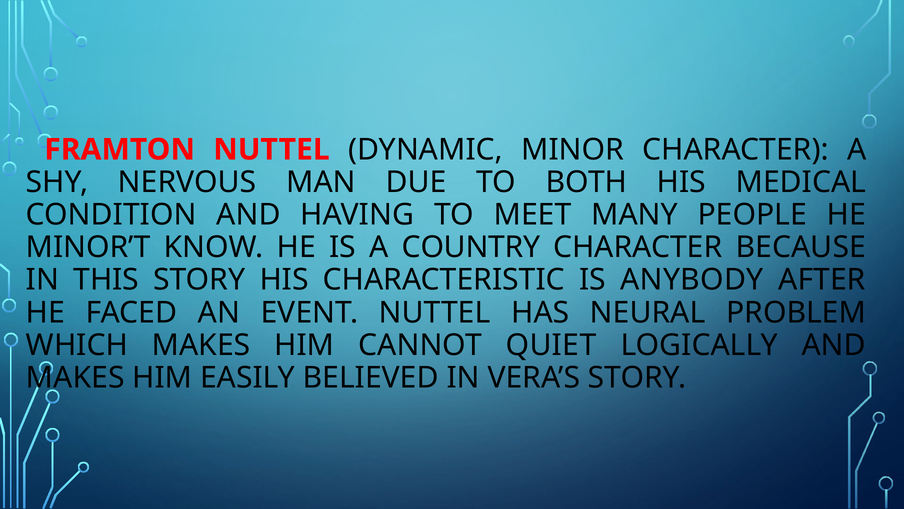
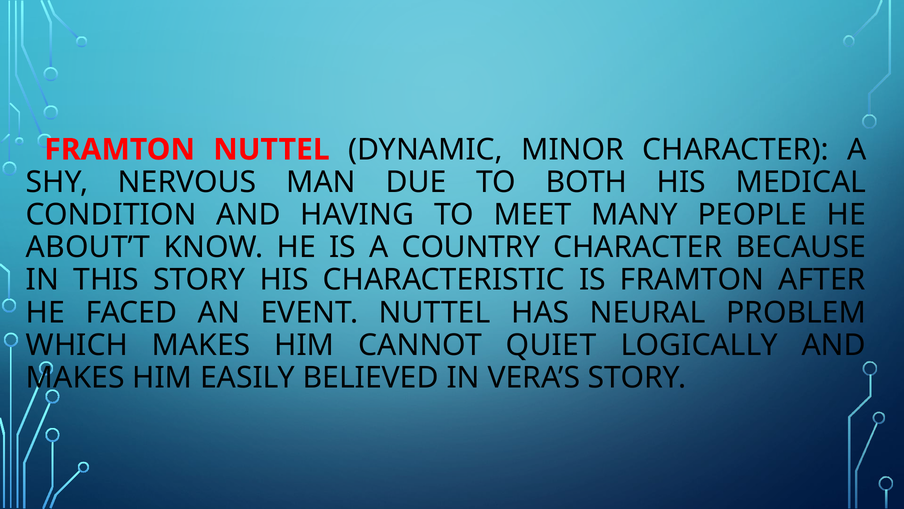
MINOR’T: MINOR’T -> ABOUT’T (88, 247)
IS ANYBODY: ANYBODY -> FRAMTON (692, 280)
